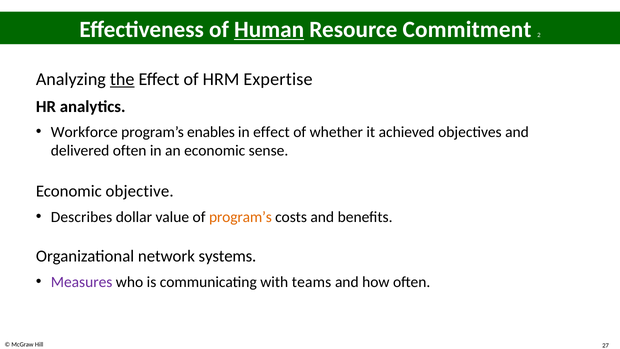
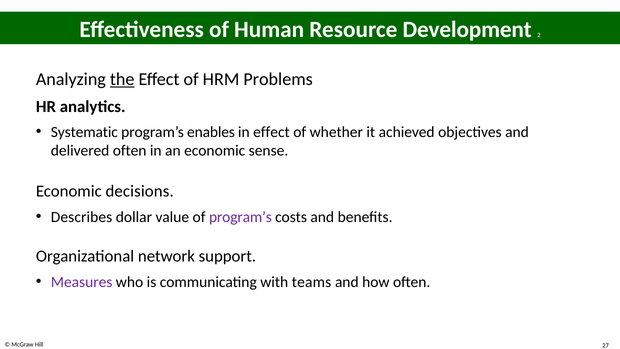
Human underline: present -> none (269, 29)
Commitment: Commitment -> Development (467, 29)
Expertise: Expertise -> Problems (278, 79)
Workforce: Workforce -> Systematic (84, 132)
objective: objective -> decisions (140, 191)
program’s colour: orange -> purple (240, 217)
systems: systems -> support (227, 256)
